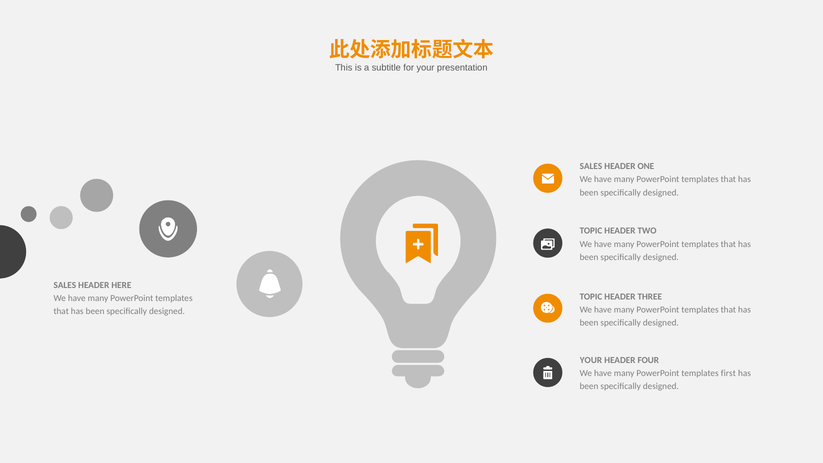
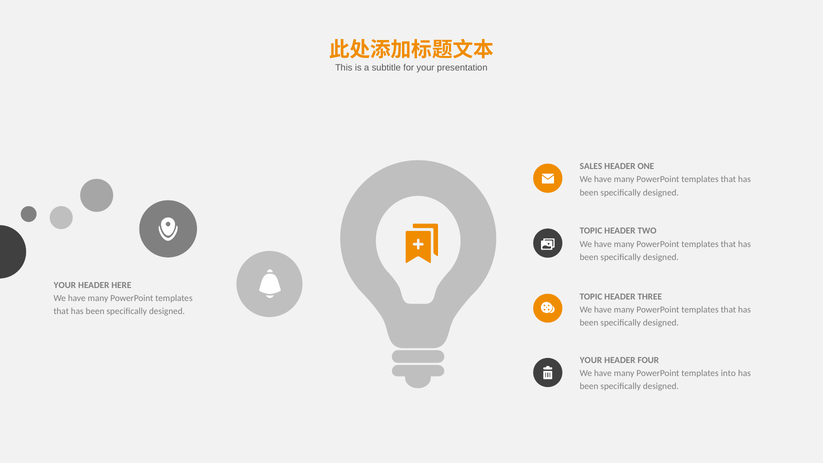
SALES: SALES -> YOUR (65, 285)
first: first -> into (728, 373)
